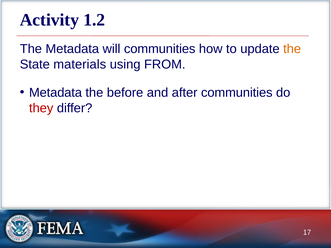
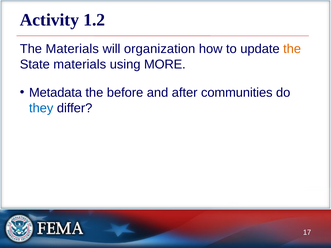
The Metadata: Metadata -> Materials (72, 49)
will communities: communities -> organization (160, 49)
FROM: FROM -> MORE (165, 64)
they colour: red -> blue (41, 108)
